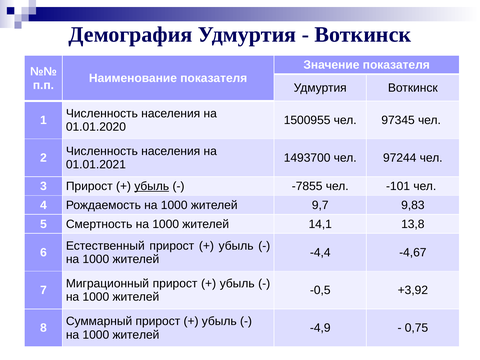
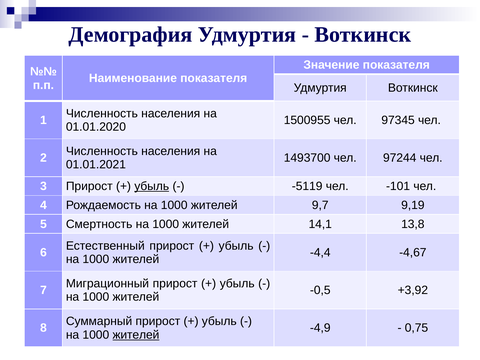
-7855: -7855 -> -5119 (307, 186)
9,83: 9,83 -> 9,19 (413, 205)
жителей underline: none -> present (136, 335)
